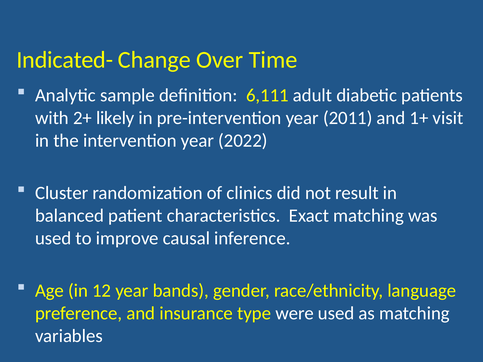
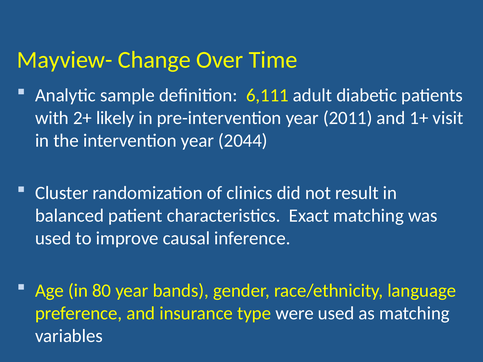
Indicated-: Indicated- -> Mayview- (65, 60)
2022: 2022 -> 2044 (243, 141)
12: 12 -> 80 (102, 291)
